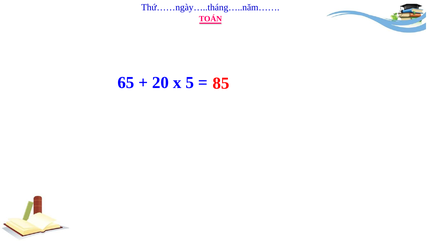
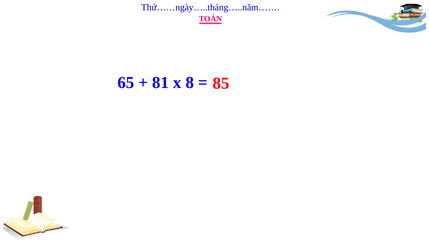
20: 20 -> 81 (160, 83)
5: 5 -> 8 (190, 83)
